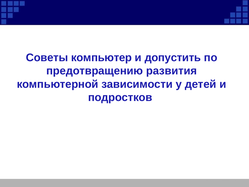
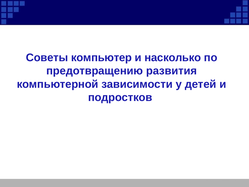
допустить: допустить -> насколько (173, 58)
